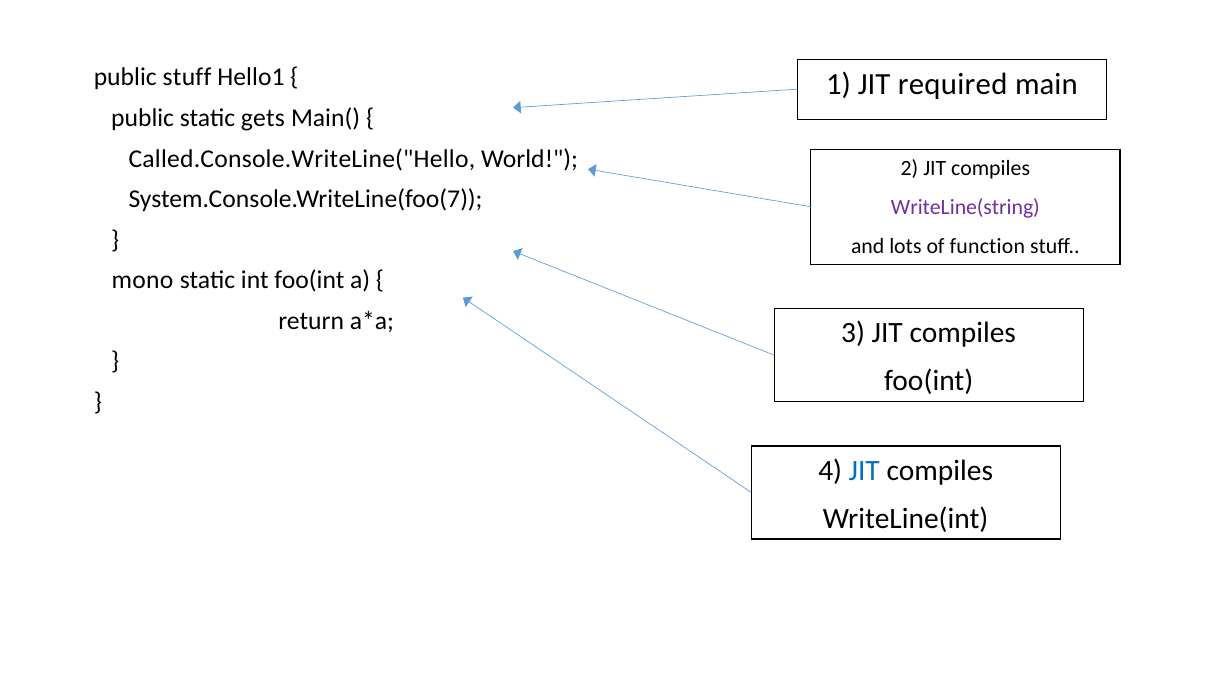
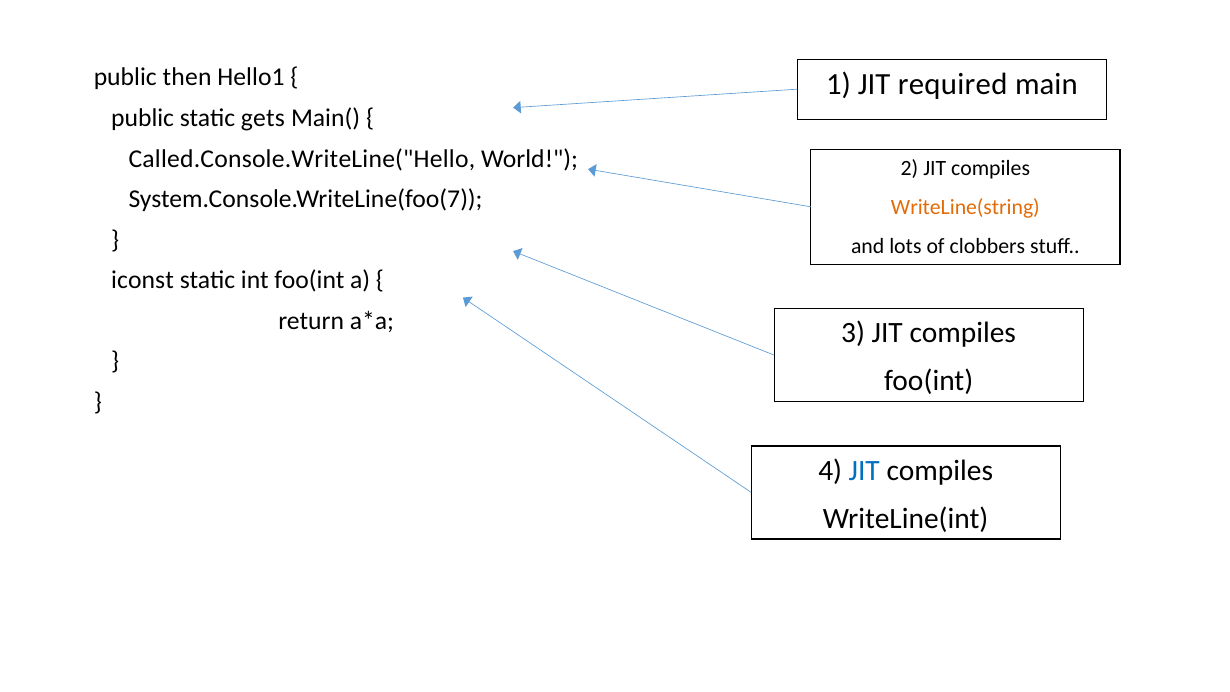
public stuff: stuff -> then (187, 78)
WriteLine(string colour: purple -> orange (965, 207)
function: function -> clobbers (987, 246)
mono: mono -> iconst (143, 280)
